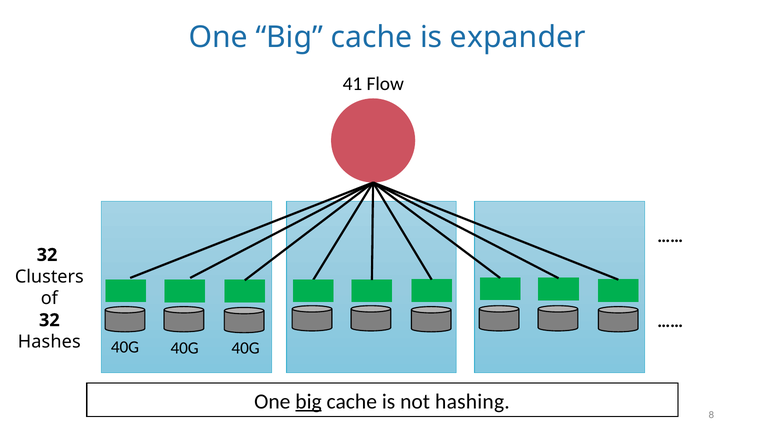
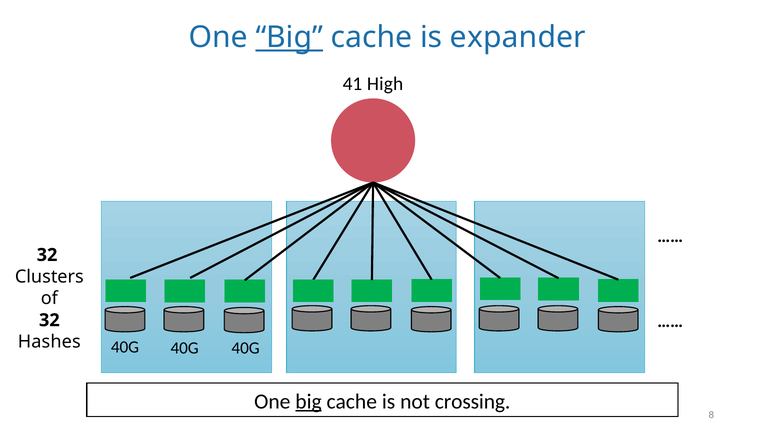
Big underline: none -> present (289, 37)
Flow: Flow -> High (385, 84)
hashing: hashing -> crossing (473, 401)
